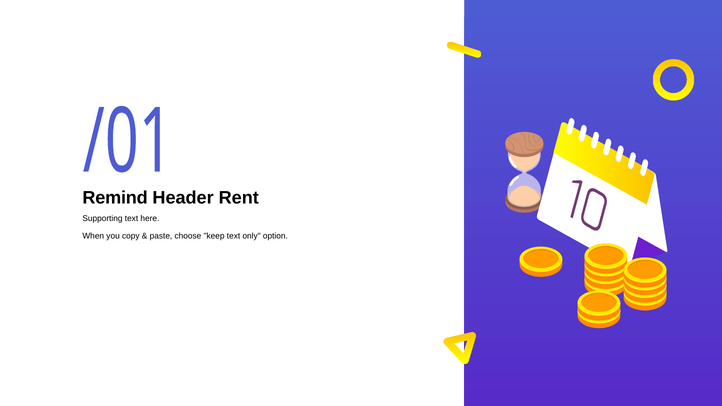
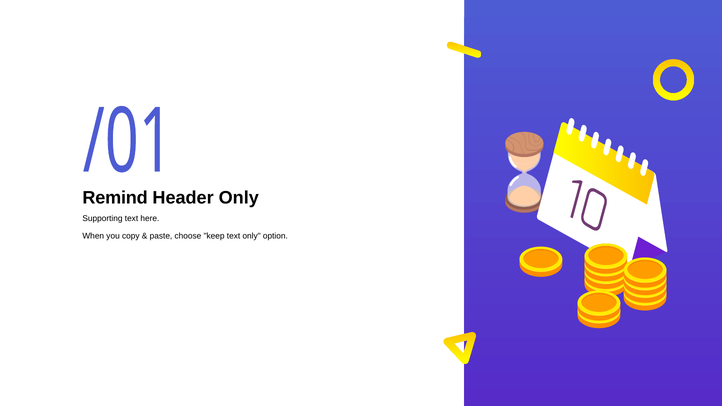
Header Rent: Rent -> Only (239, 198)
